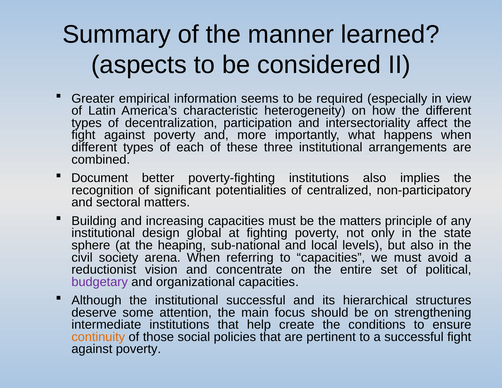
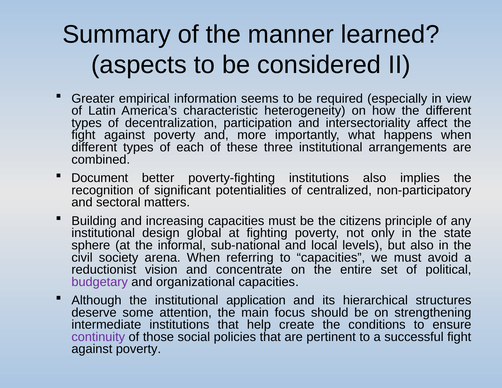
the matters: matters -> citizens (360, 221)
heaping: heaping -> informal (182, 245)
institutional successful: successful -> application (256, 300)
continuity colour: orange -> purple (98, 337)
